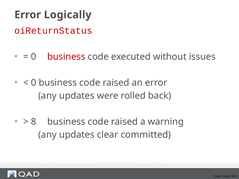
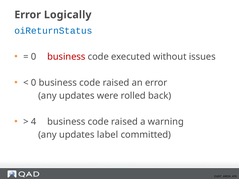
oiReturnStatus colour: red -> blue (53, 31)
8: 8 -> 4 (34, 122)
clear: clear -> label (108, 135)
